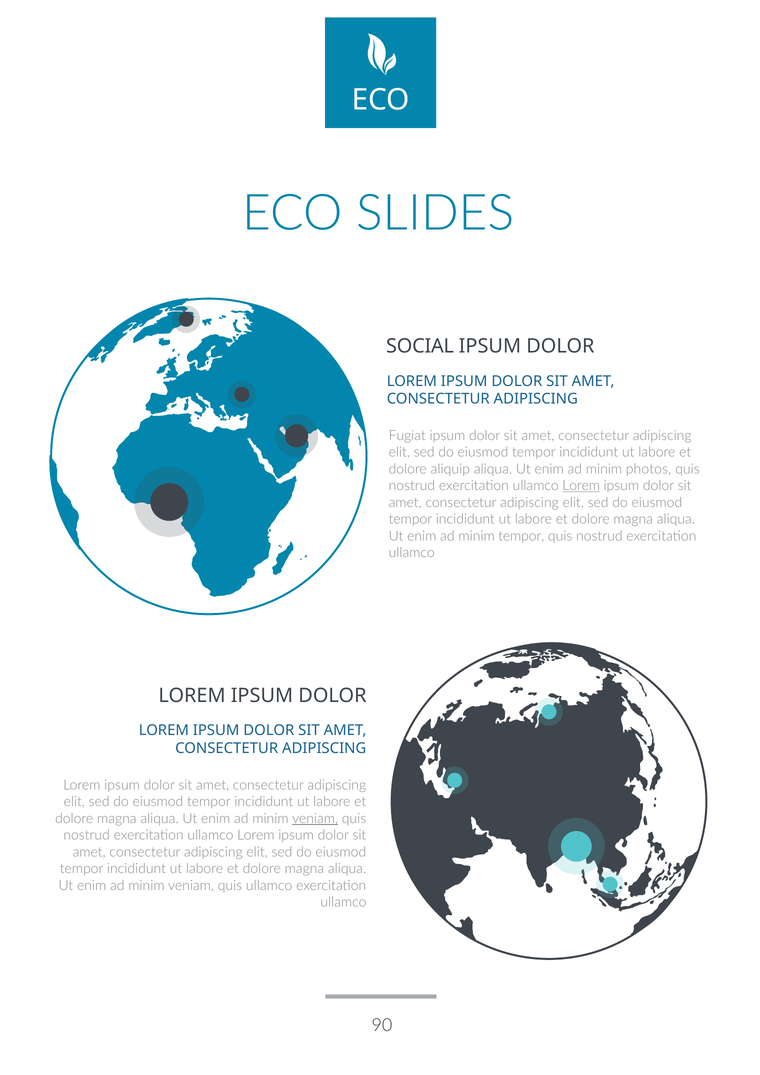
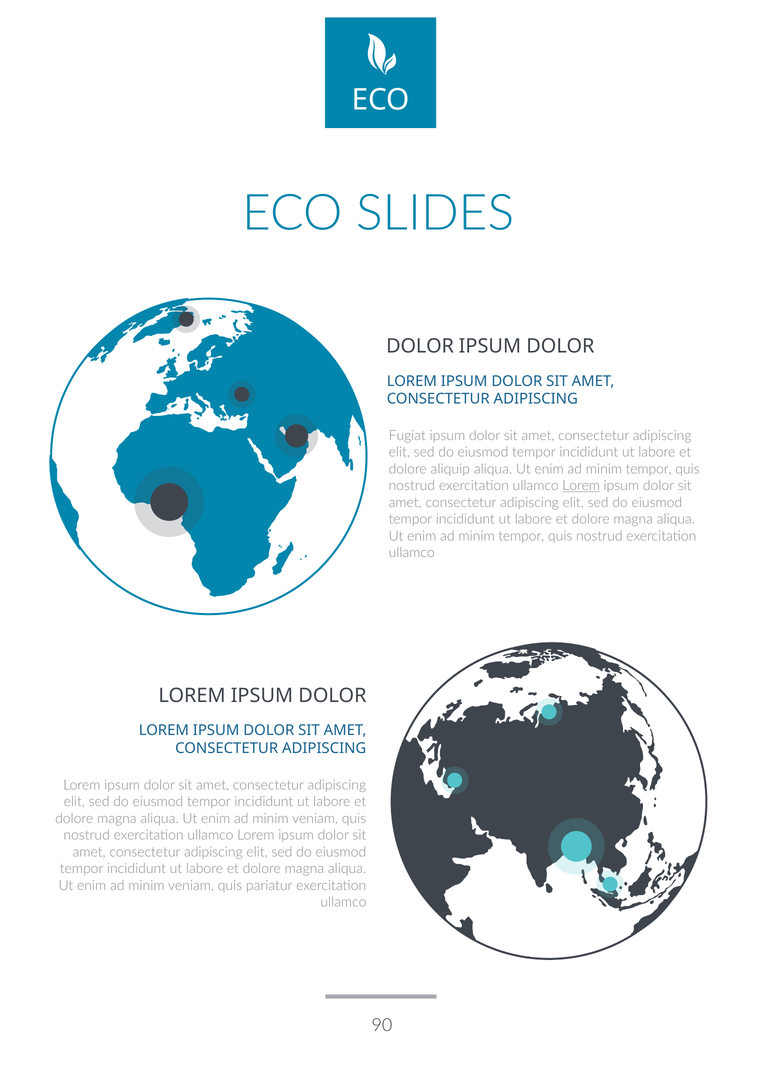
SOCIAL: SOCIAL -> DOLOR (420, 346)
photos: photos -> tempor (649, 469)
veniam underline: present -> none (315, 818)
quis ullamco: ullamco -> pariatur (269, 885)
